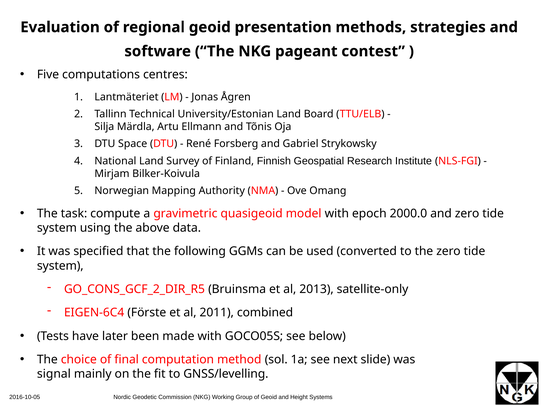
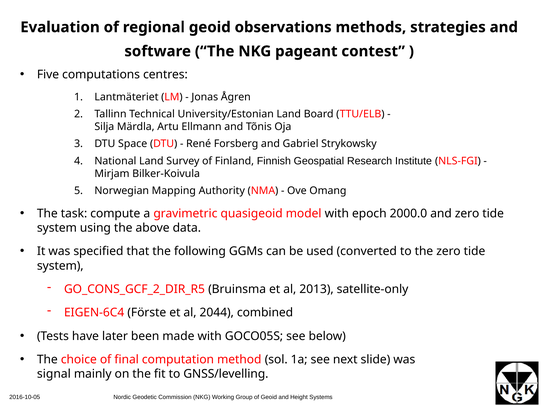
presentation: presentation -> observations (283, 27)
2011: 2011 -> 2044 (217, 312)
